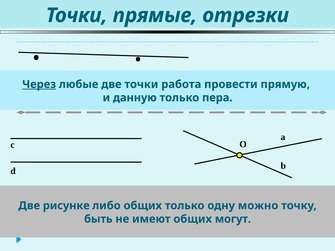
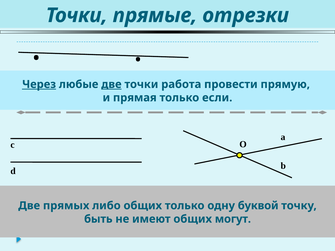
две underline: none -> present (111, 84)
данную: данную -> прямая (135, 98)
пера: пера -> если (217, 98)
рисунке: рисунке -> прямых (66, 206)
можно: можно -> буквой (258, 206)
